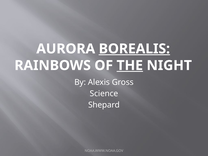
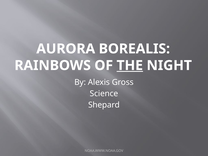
BOREALIS underline: present -> none (134, 49)
